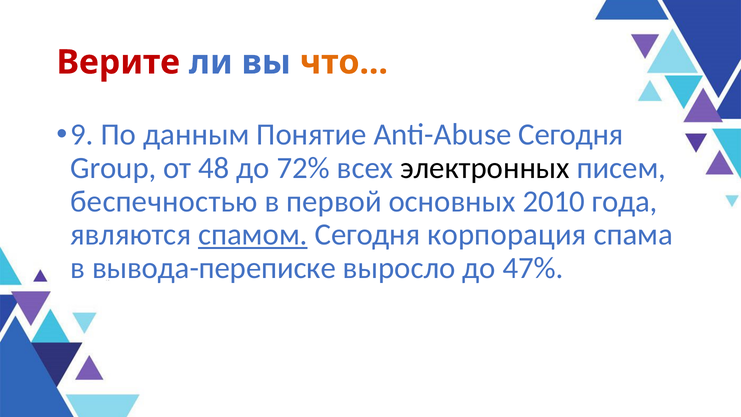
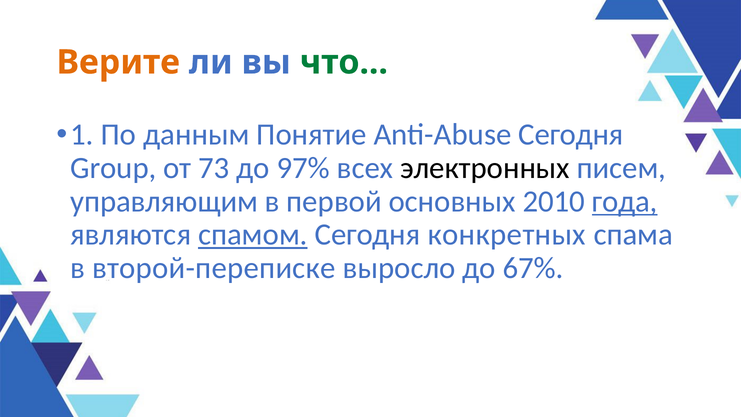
Верите colour: red -> orange (118, 62)
что colour: orange -> green (344, 62)
9: 9 -> 1 (82, 135)
48: 48 -> 73 (214, 168)
72%: 72% -> 97% (303, 168)
беспечностью: беспечностью -> управляющим (164, 201)
года underline: none -> present (625, 201)
корпорация: корпорация -> конкретных (507, 235)
вывода-переписке: вывода-переписке -> второй-переписке (214, 268)
47%: 47% -> 67% (533, 268)
